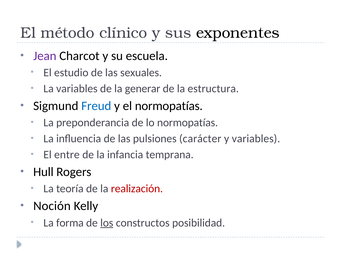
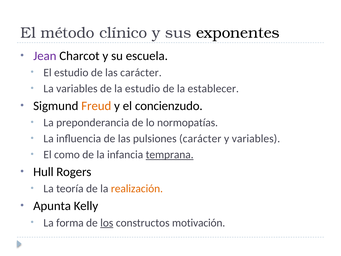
las sexuales: sexuales -> carácter (141, 72)
la generar: generar -> estudio (143, 88)
estructura: estructura -> establecer (213, 88)
Freud colour: blue -> orange (96, 106)
el normopatías: normopatías -> concienzudo (169, 106)
entre: entre -> como (67, 155)
temprana underline: none -> present (170, 155)
realización colour: red -> orange (137, 189)
Noción: Noción -> Apunta (52, 206)
posibilidad: posibilidad -> motivación (199, 223)
